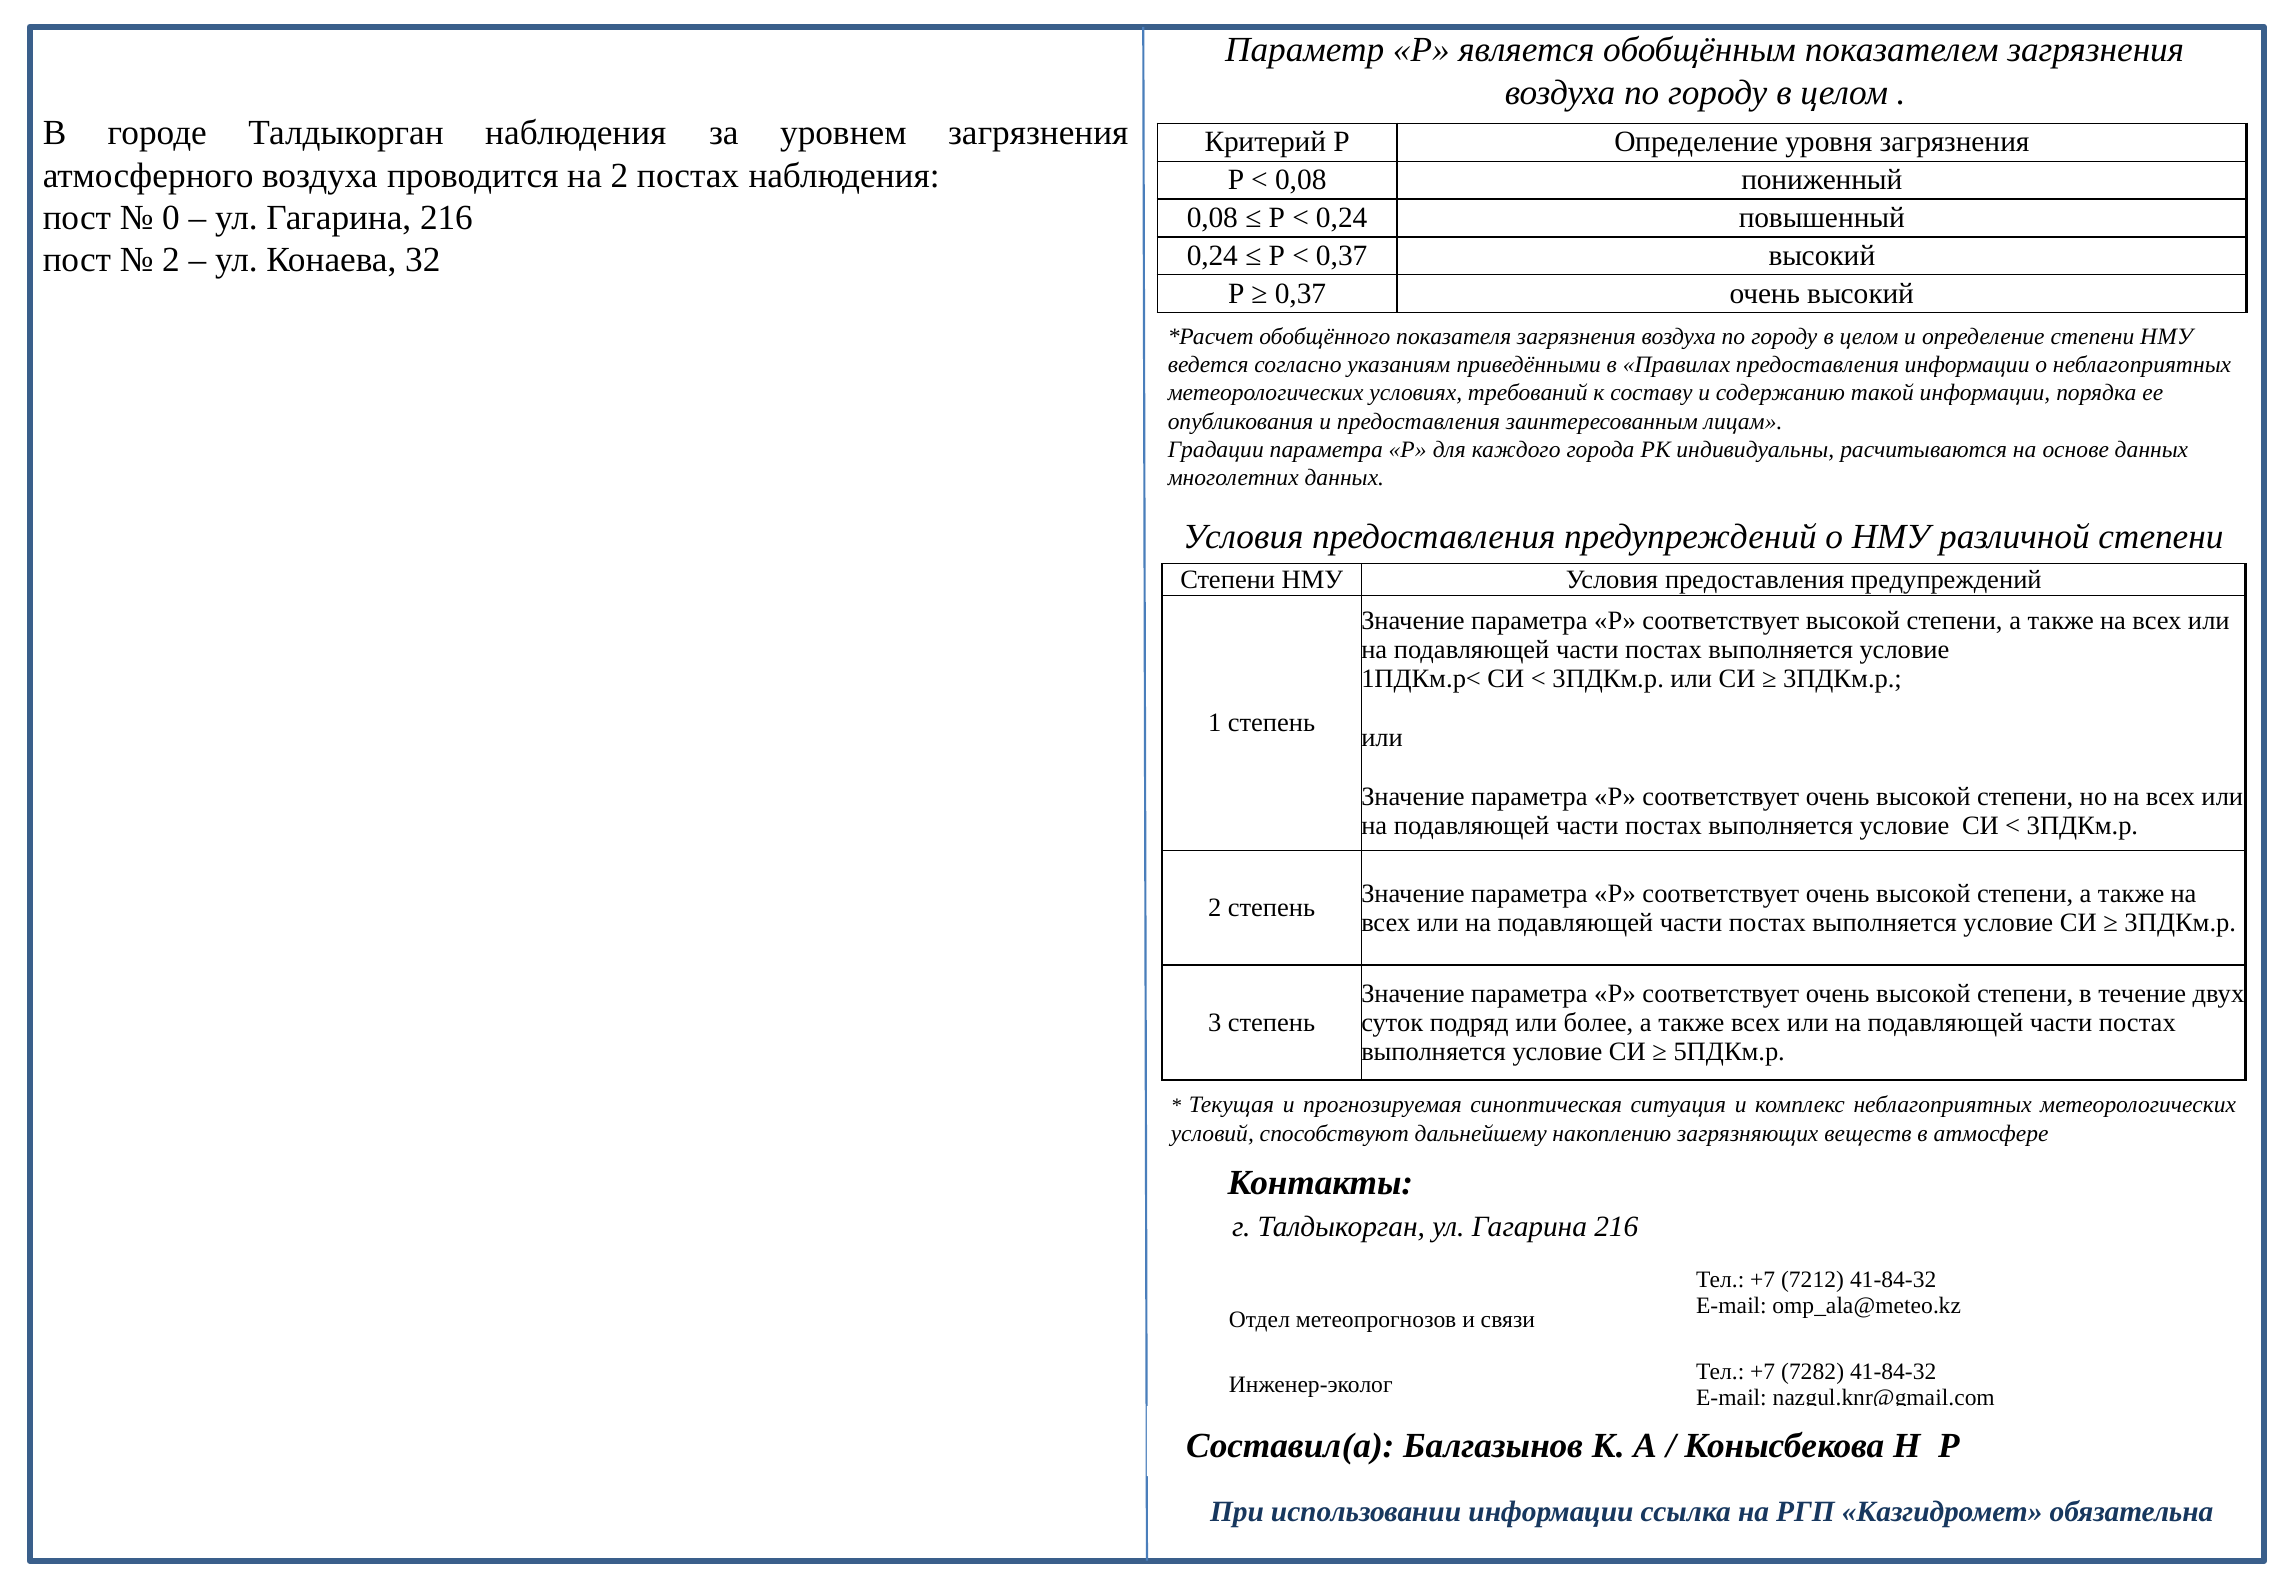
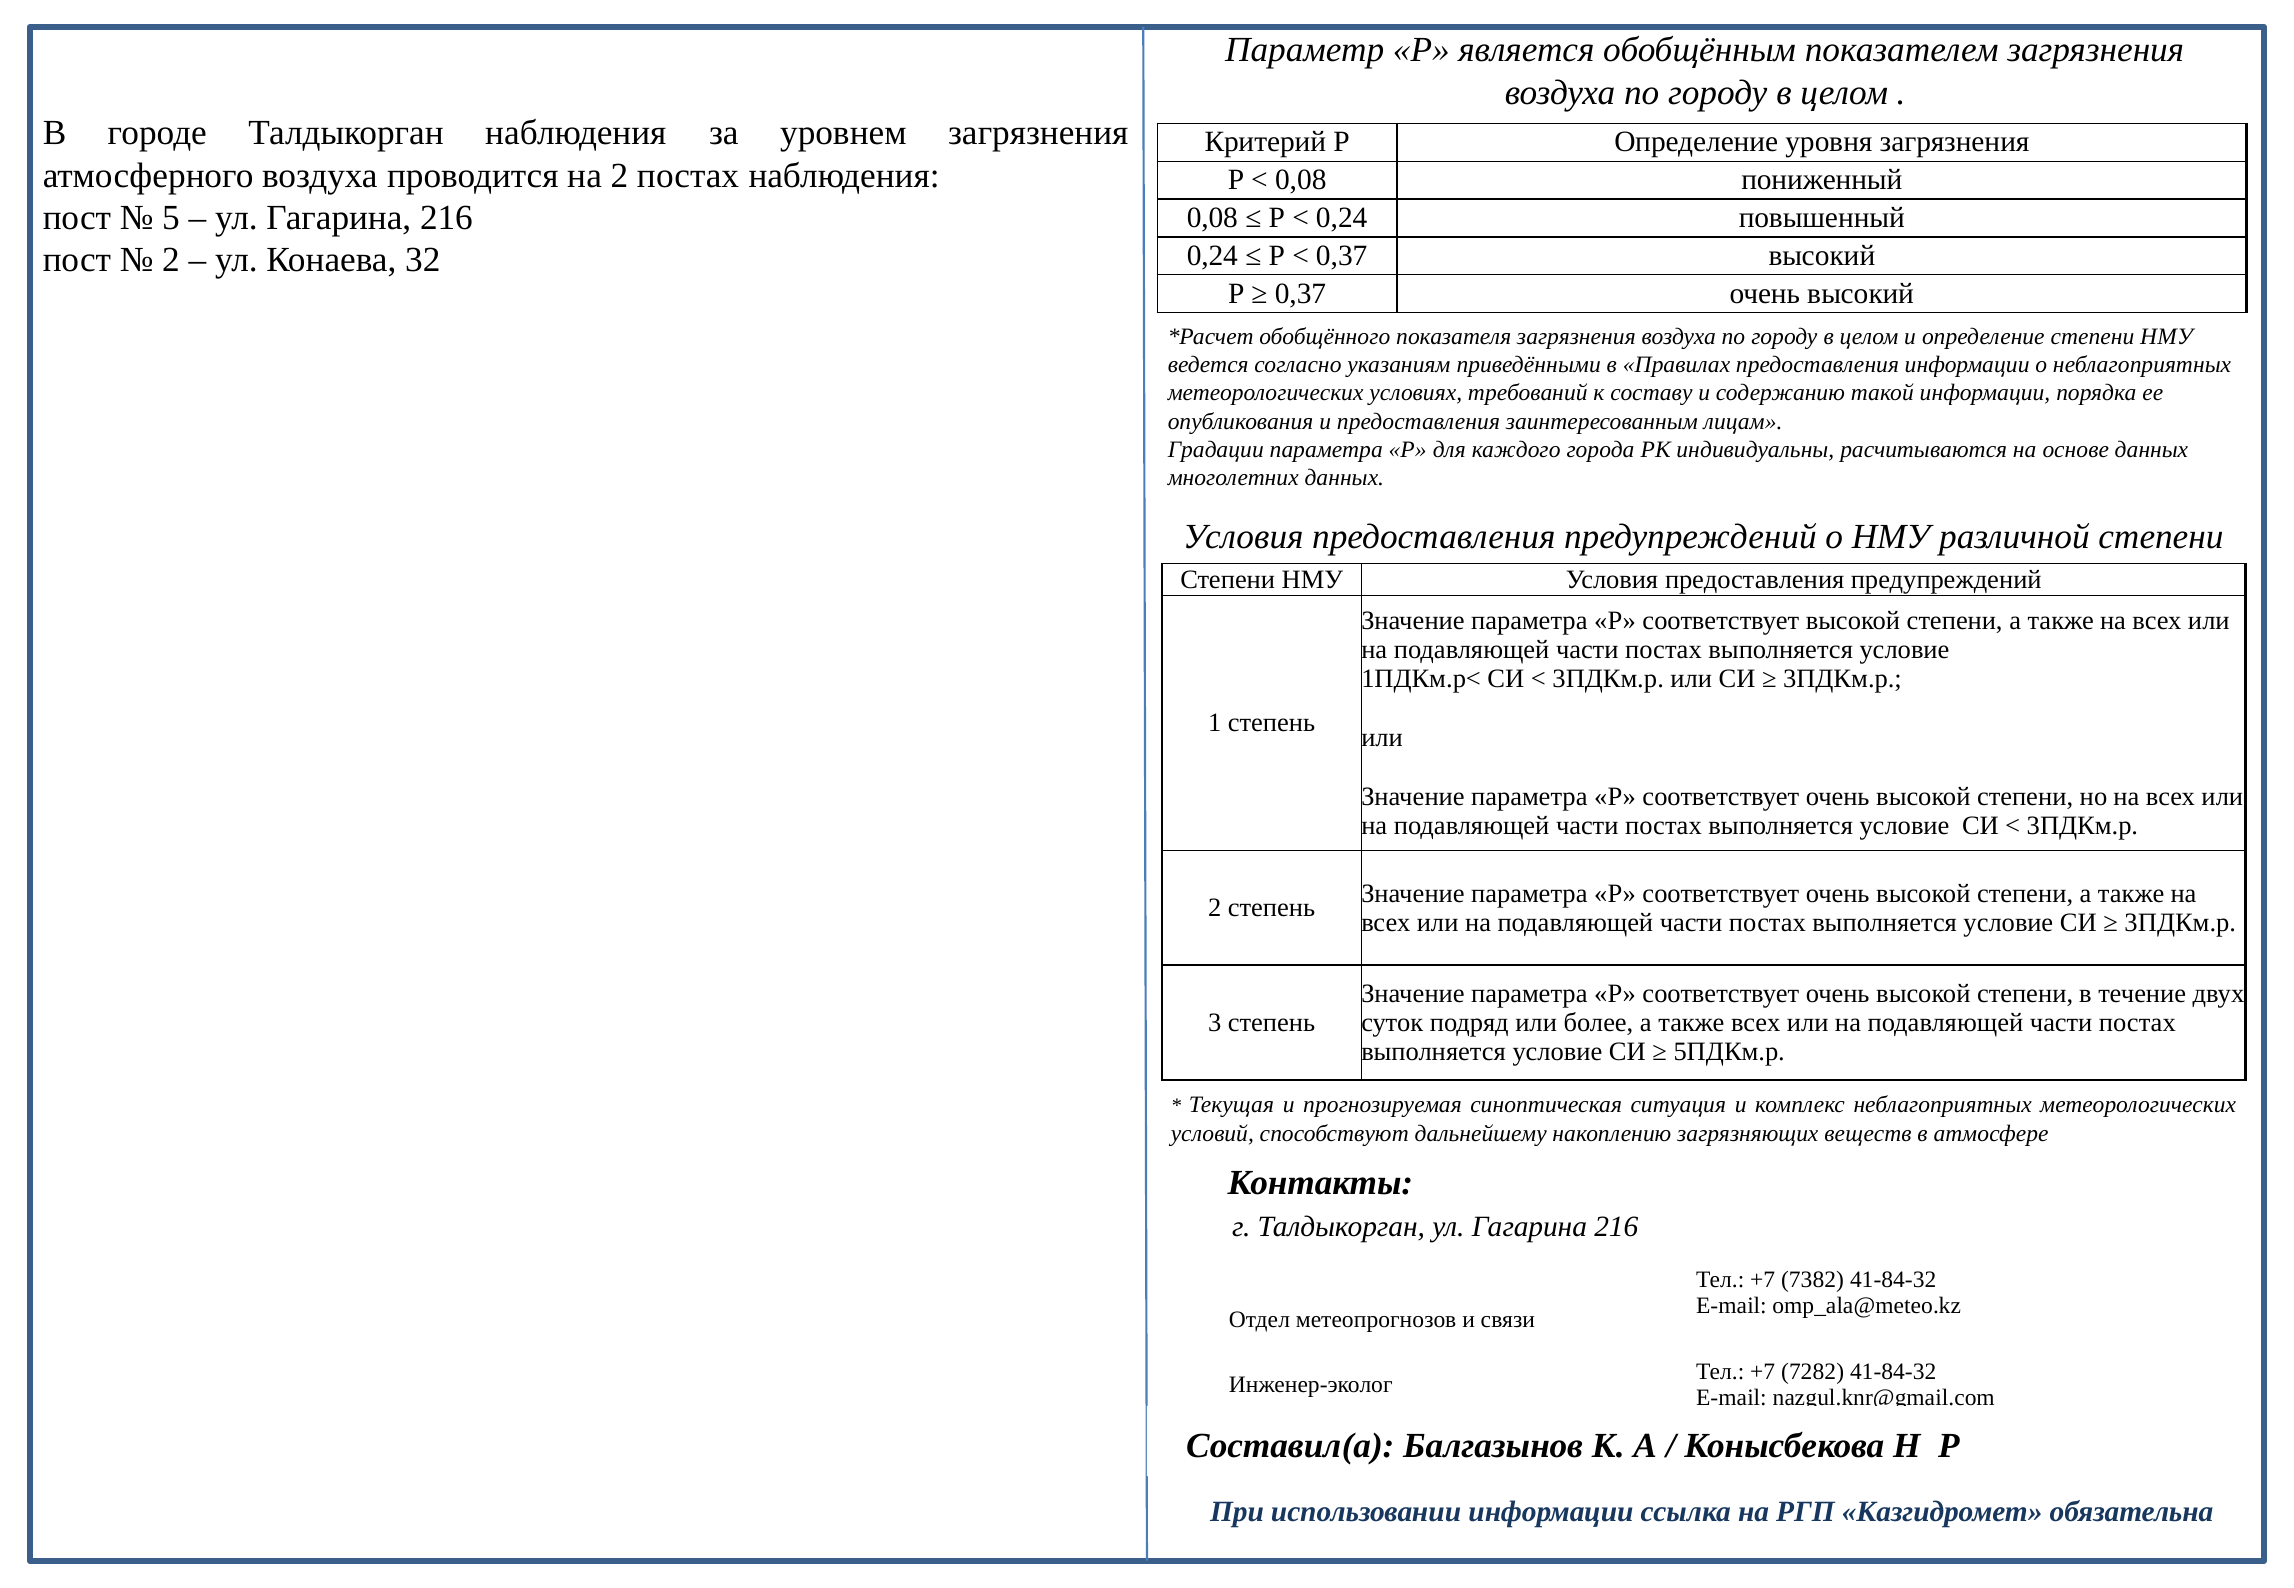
0: 0 -> 5 (171, 218)
7212: 7212 -> 7382 (1813, 1280)
